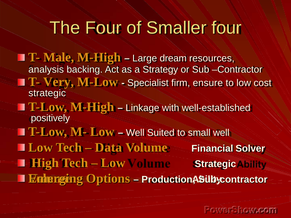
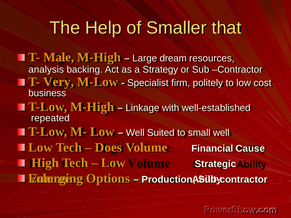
The Four: Four -> Help (103, 28)
Smaller four: four -> that (227, 28)
ensure: ensure -> politely (208, 83)
strategic: strategic -> business (47, 93)
positively: positively -> repeated (50, 118)
Data: Data -> Does (108, 148)
Solver: Solver -> Cause (250, 149)
